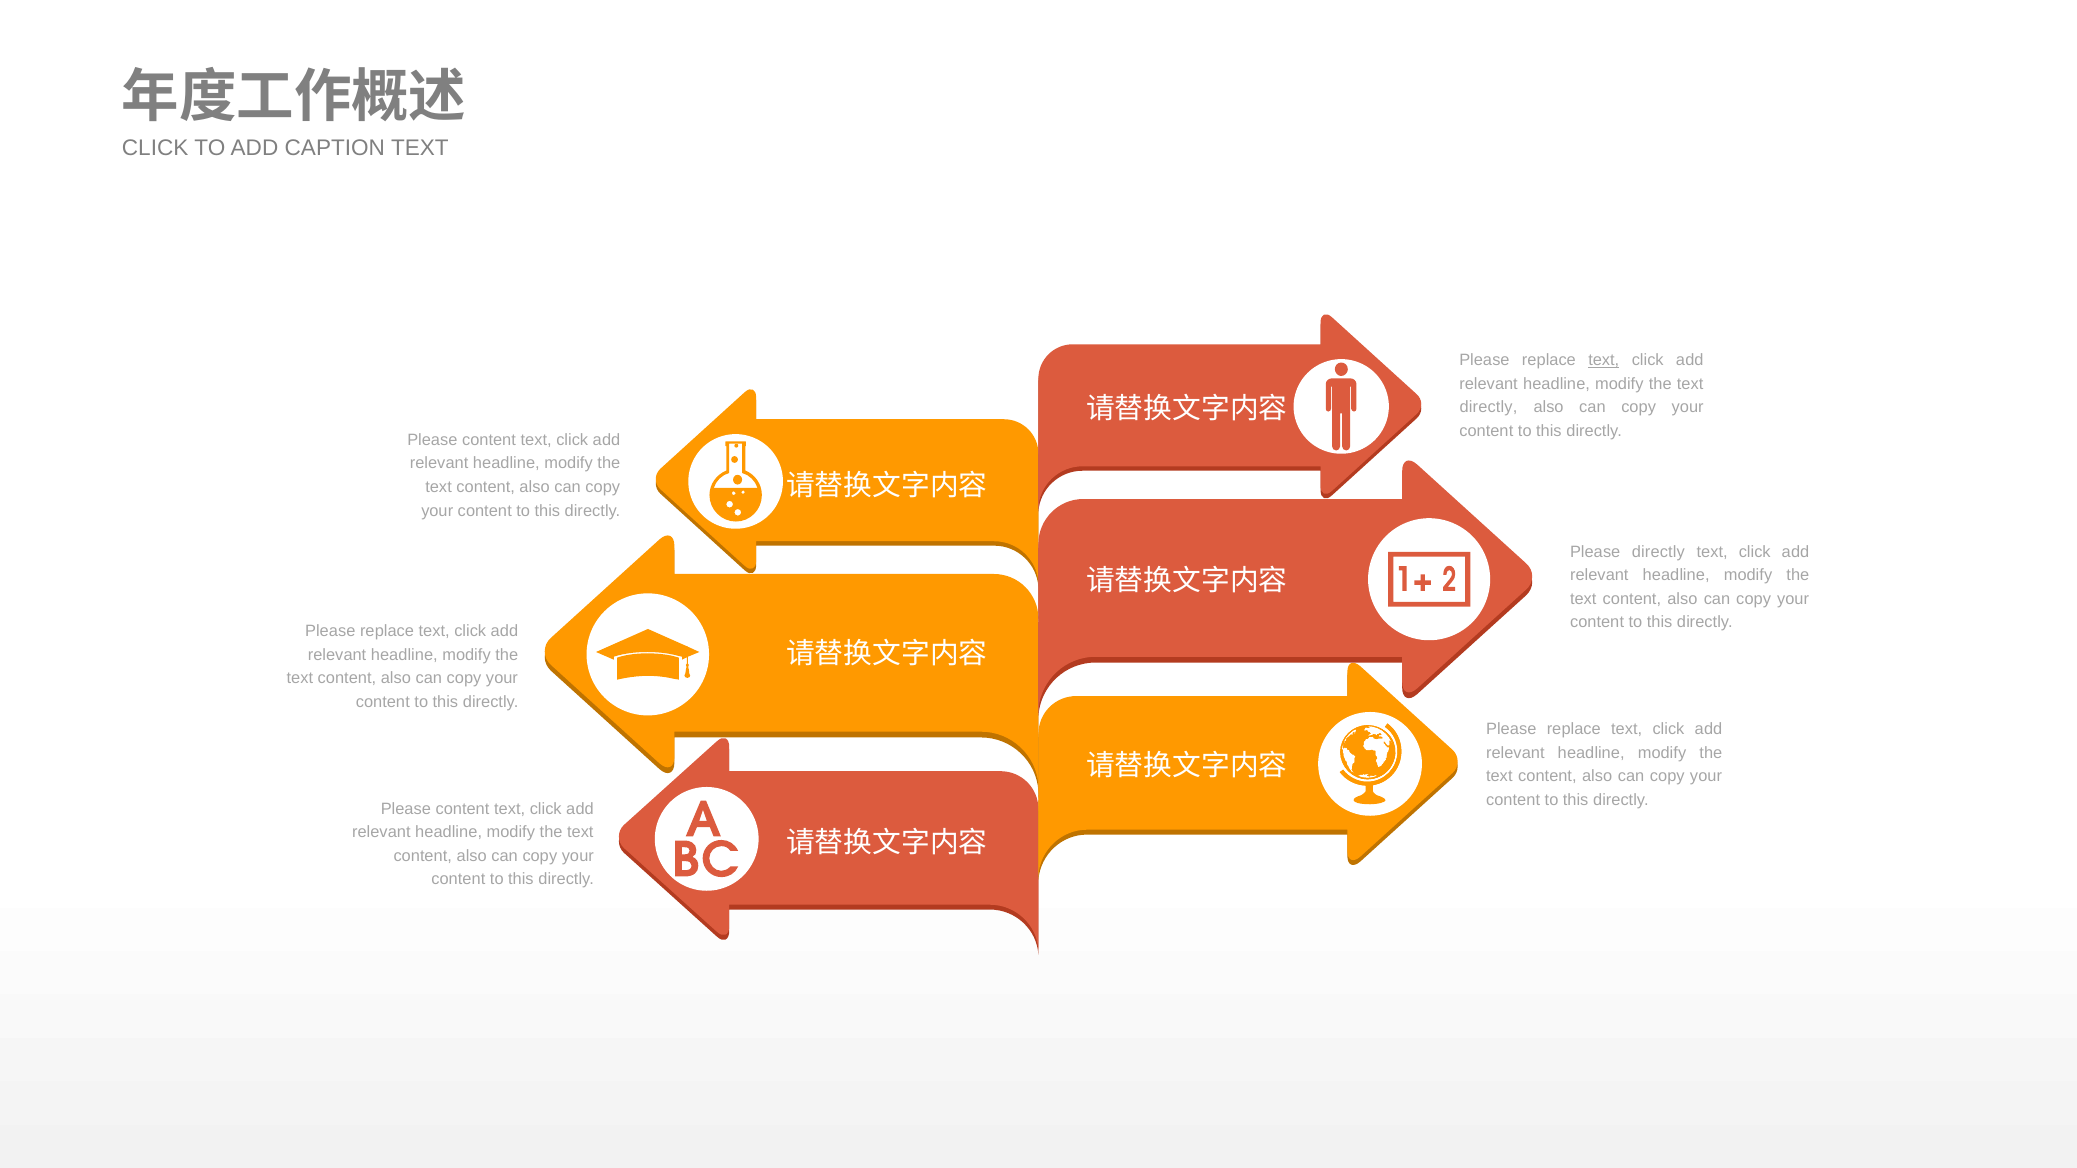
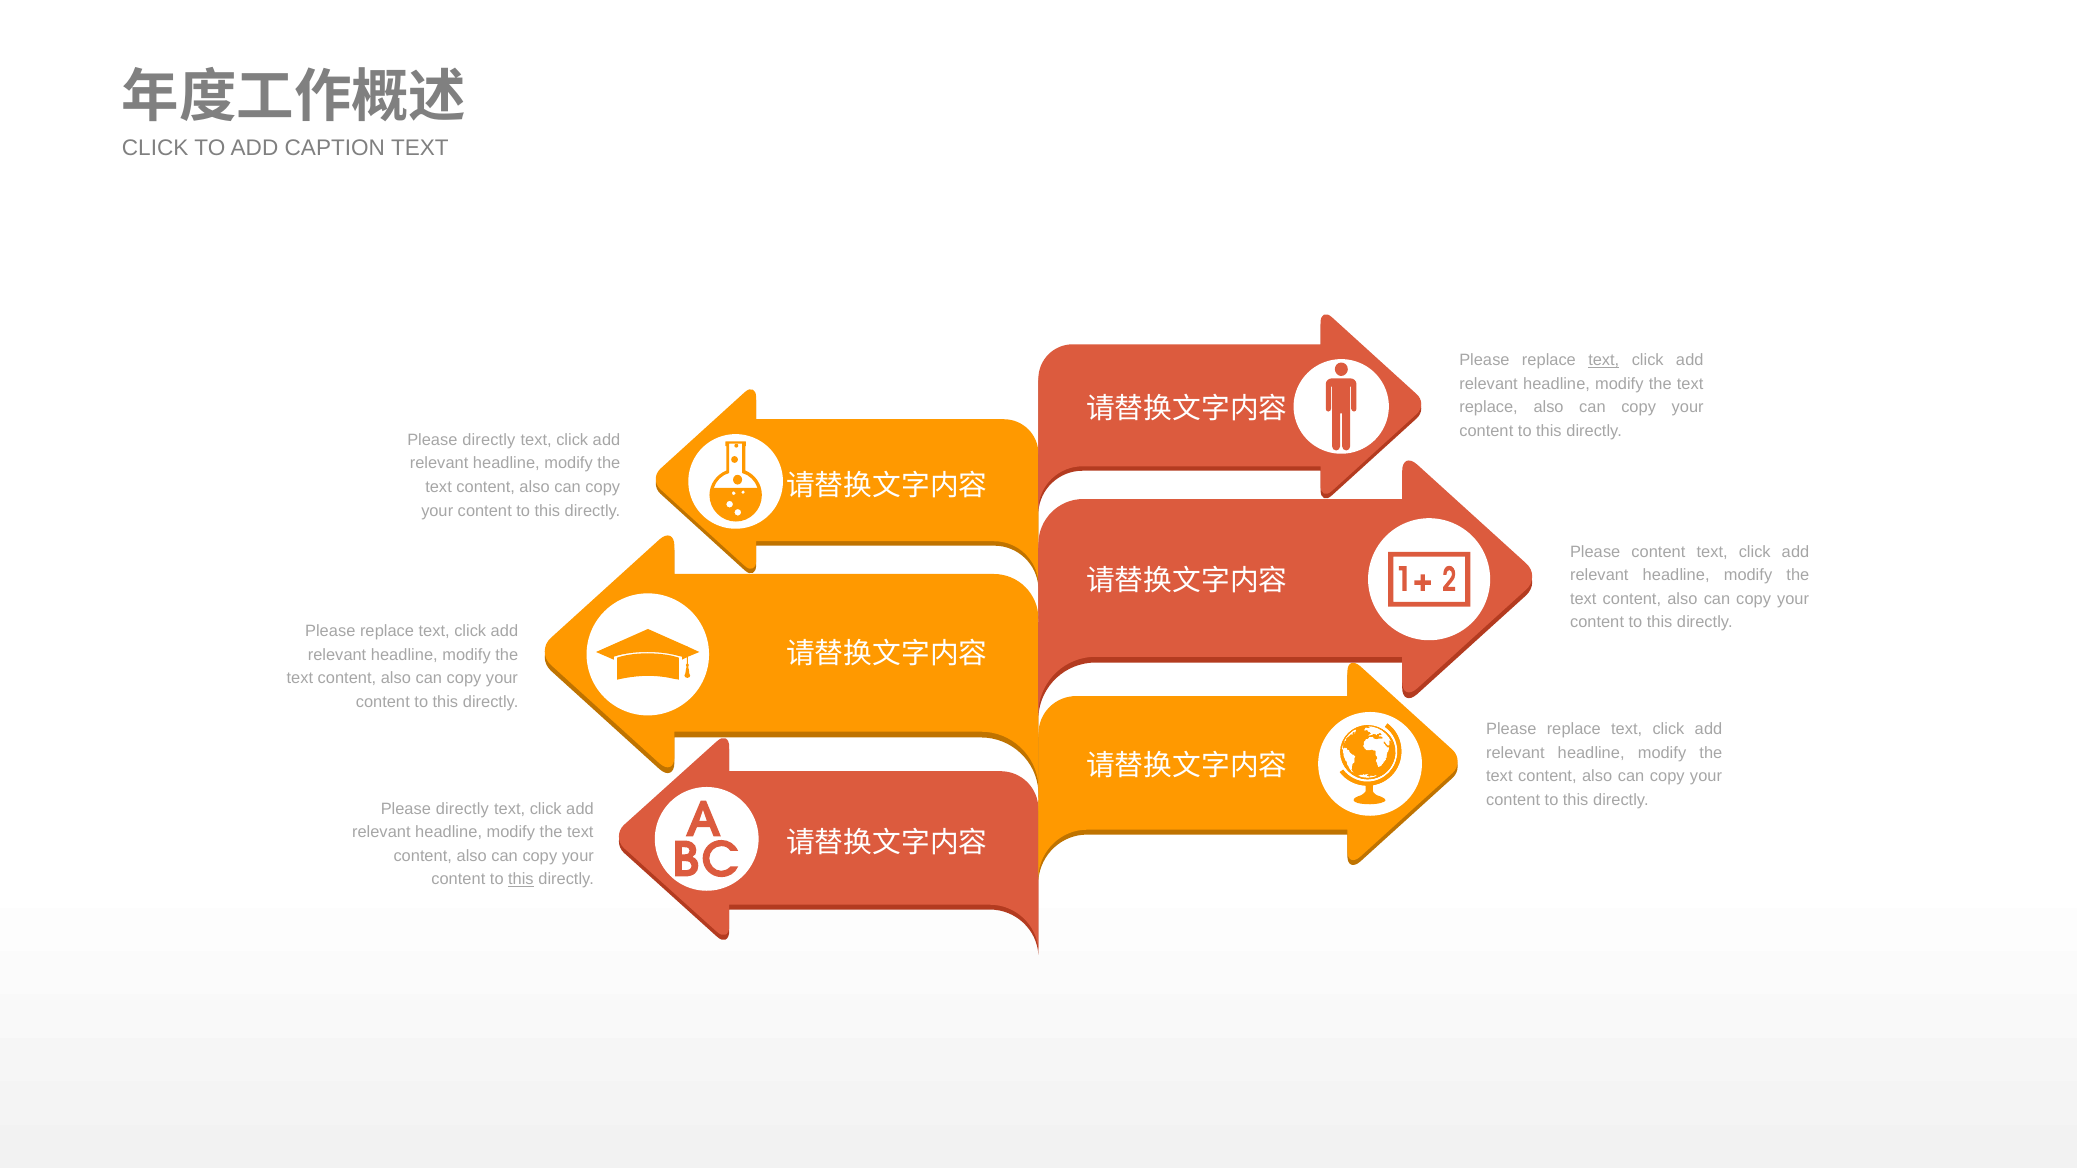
directly: directly -> replace (1489, 408)
content: content -> directly (489, 440)
Please directly: directly -> content (1658, 552)
content: content -> directly (462, 809)
this underline: none -> present (521, 880)
